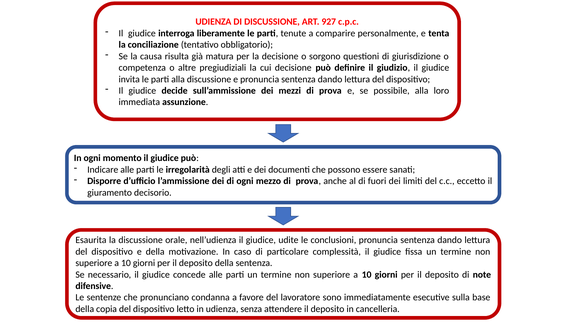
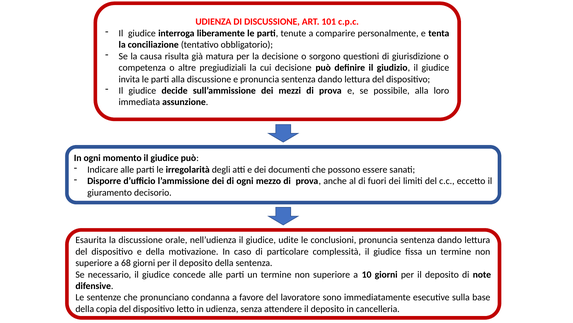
927: 927 -> 101 (329, 22)
10: 10 -> 68 (126, 262)
